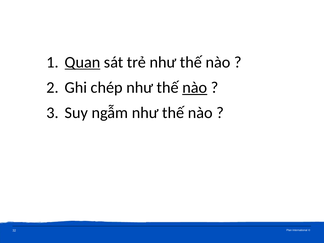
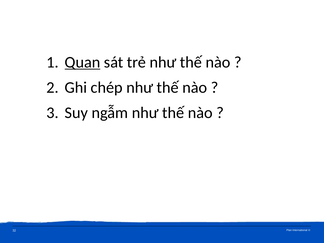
nào underline: present -> none (195, 87)
